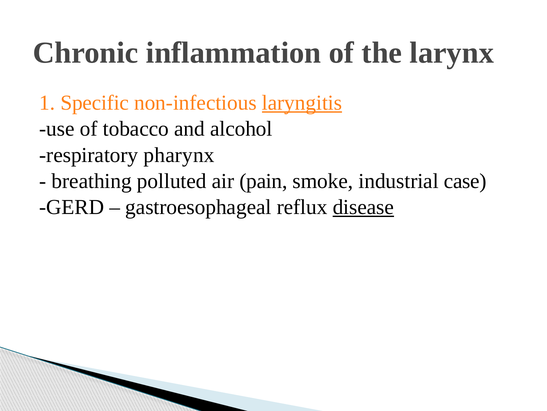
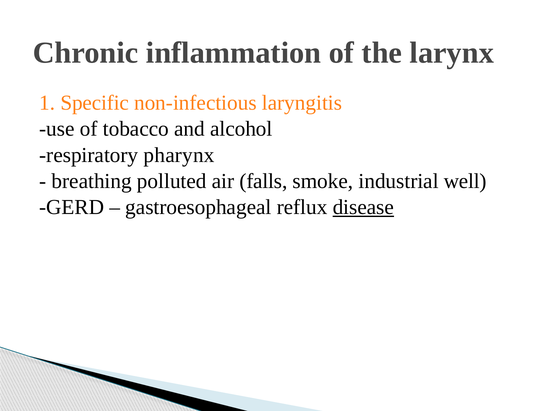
laryngitis underline: present -> none (302, 103)
pain: pain -> falls (263, 181)
case: case -> well (465, 181)
